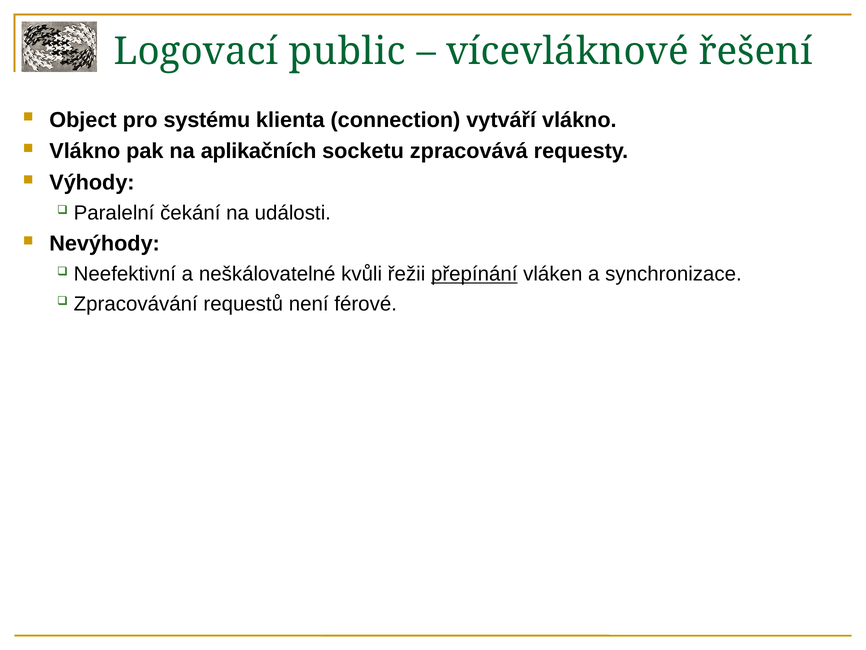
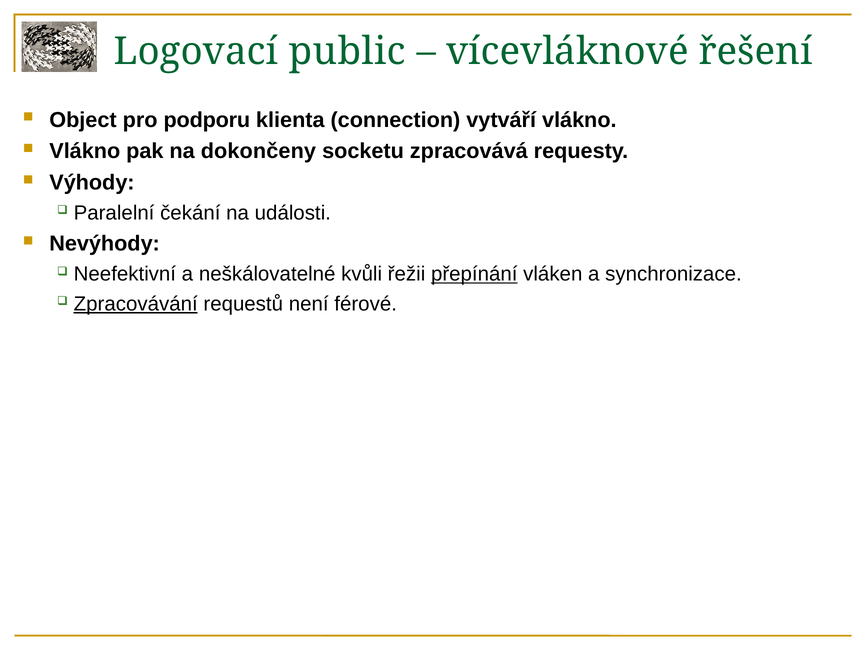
systému: systému -> podporu (207, 120)
aplikačních: aplikačních -> dokončeny (258, 151)
Zpracovávání underline: none -> present (136, 304)
